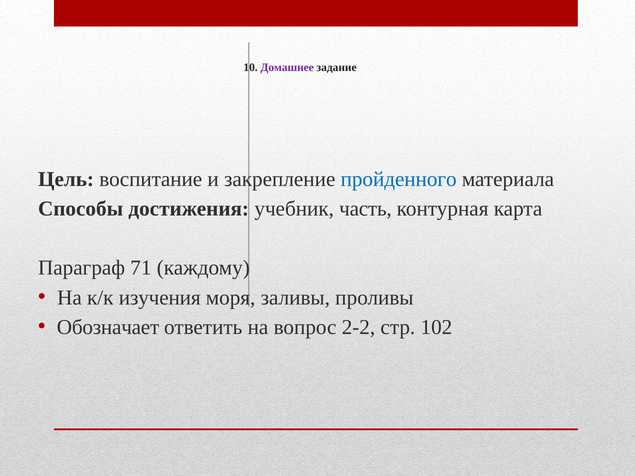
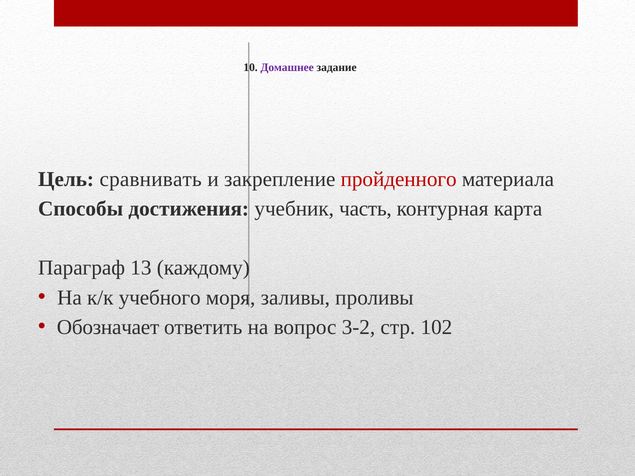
воспитание: воспитание -> сравнивать (151, 179)
пройденного colour: blue -> red (399, 179)
71: 71 -> 13 (141, 268)
изучения: изучения -> учебного (160, 298)
2-2: 2-2 -> 3-2 (358, 327)
